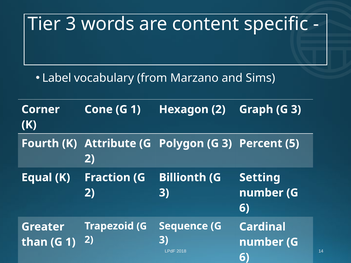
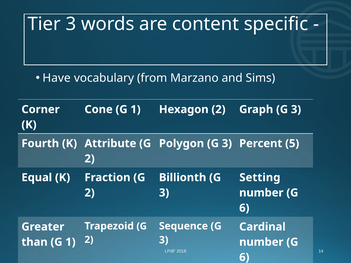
Label: Label -> Have (57, 78)
